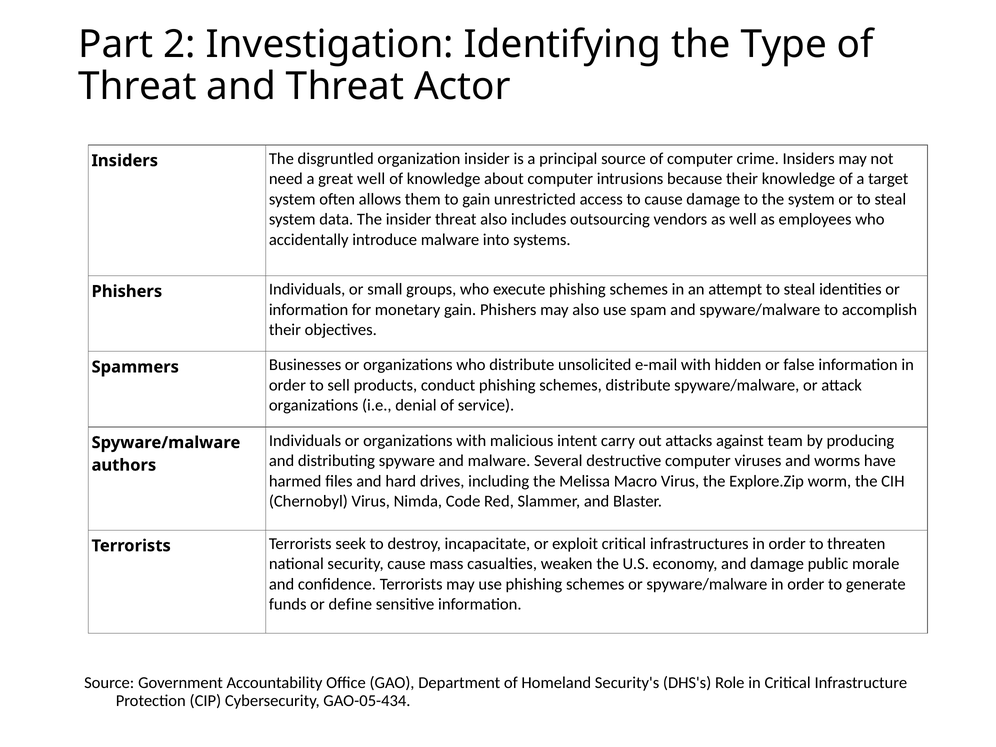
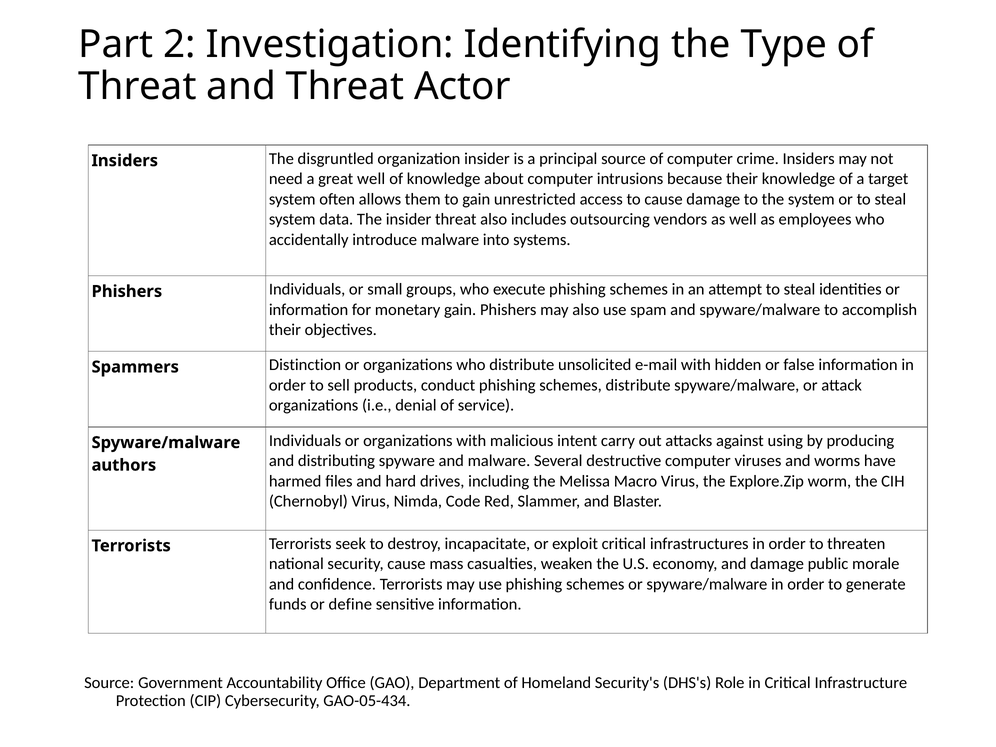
Businesses: Businesses -> Distinction (305, 365)
team: team -> using (785, 441)
